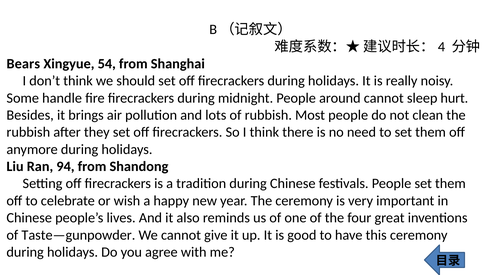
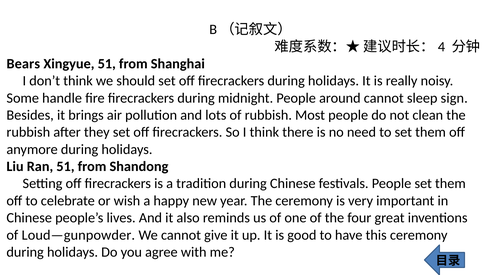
Xingyue 54: 54 -> 51 (107, 64)
hurt: hurt -> sign (454, 98)
Ran 94: 94 -> 51 (65, 167)
Taste—gunpowder: Taste—gunpowder -> Loud—gunpowder (78, 235)
